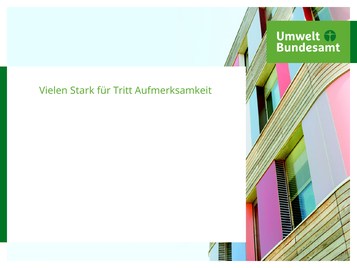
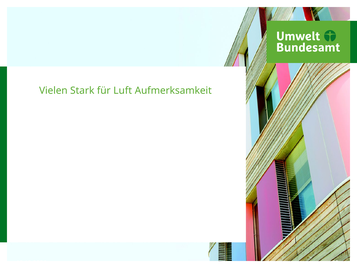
Tritt: Tritt -> Luft (123, 91)
